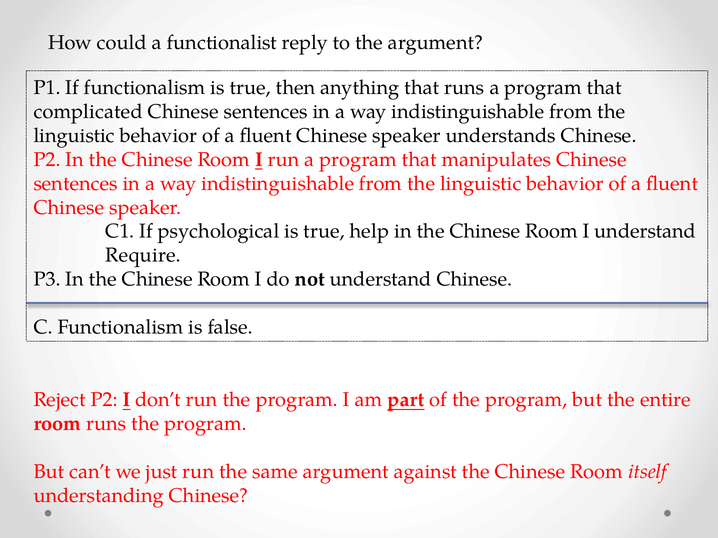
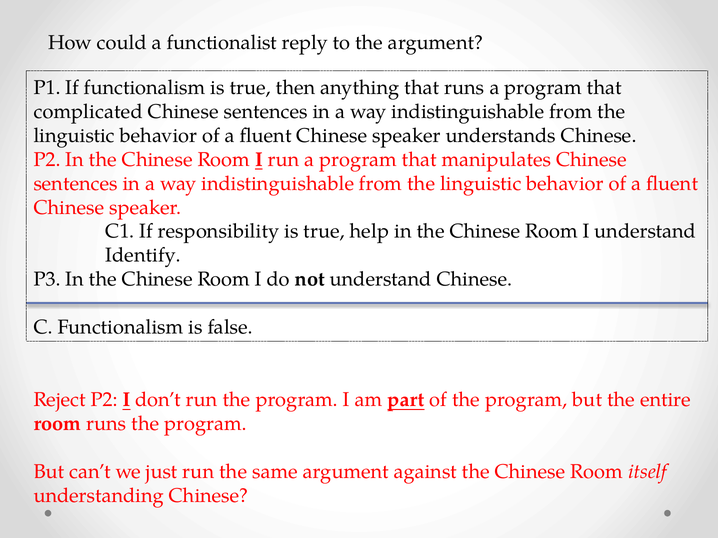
psychological: psychological -> responsibility (219, 232)
Require: Require -> Identify (143, 256)
